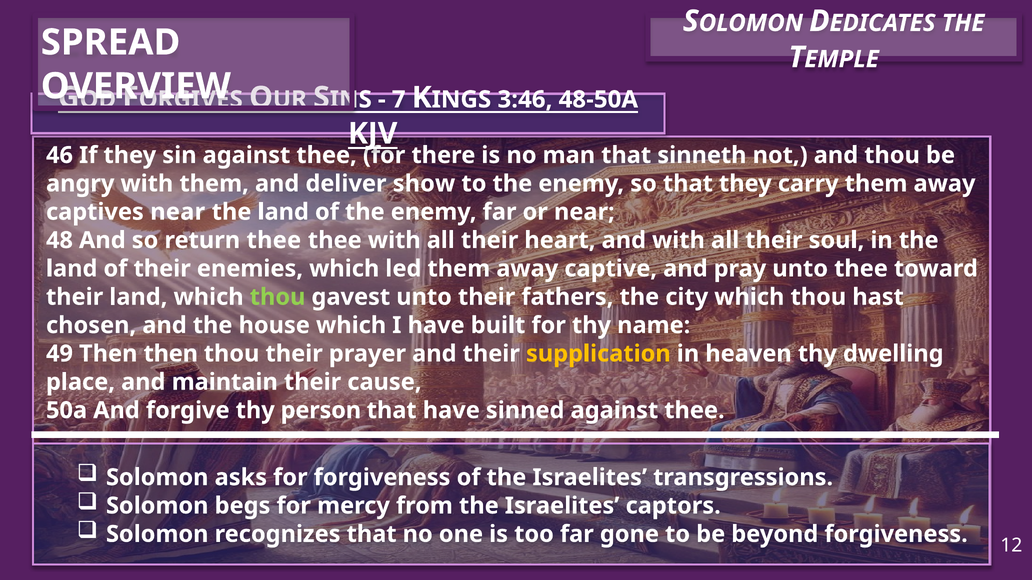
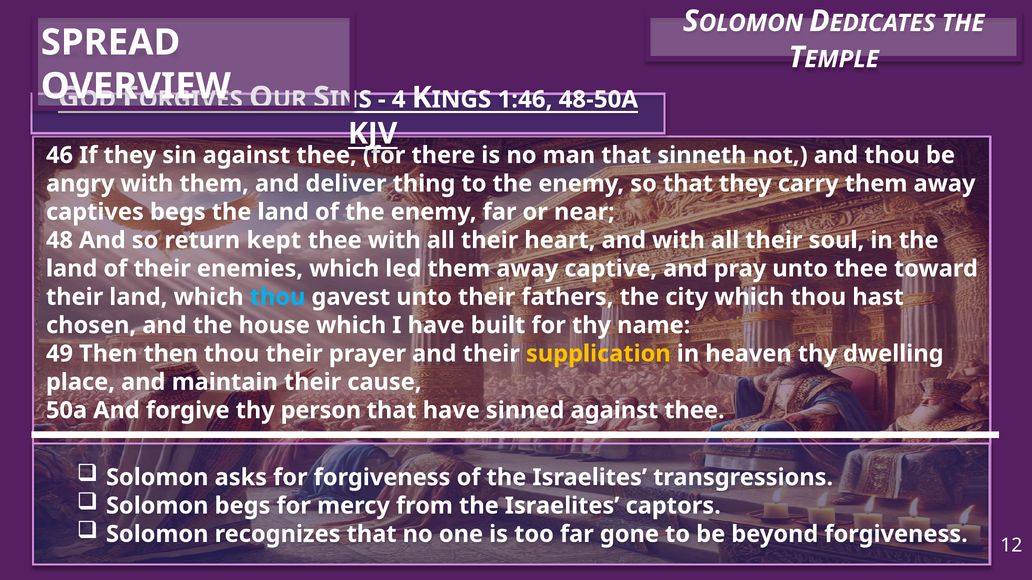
7: 7 -> 4 (399, 100)
3:46: 3:46 -> 1:46 (525, 100)
show: show -> thing (424, 184)
captives near: near -> begs (178, 212)
return thee: thee -> kept (274, 240)
thou colour: light green -> light blue (278, 297)
